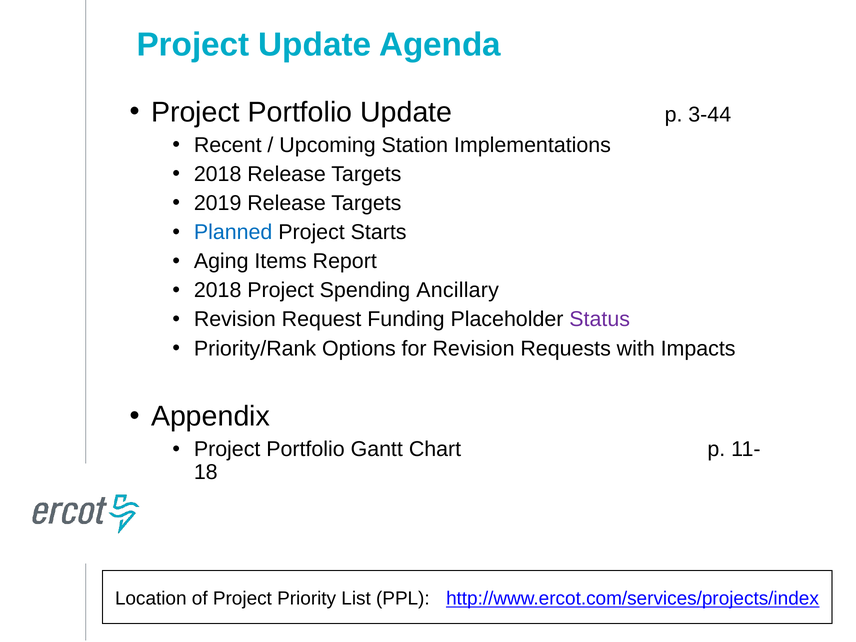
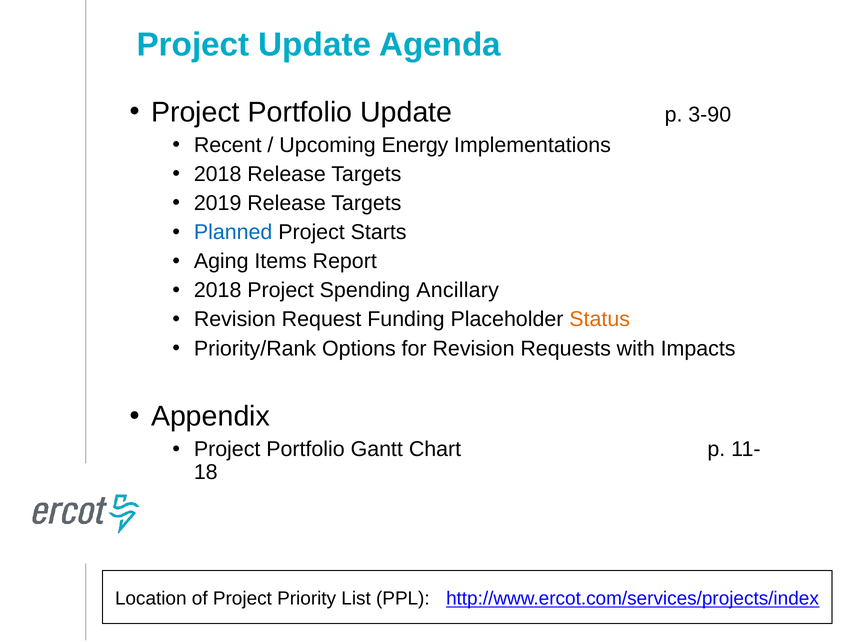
3-44: 3-44 -> 3-90 (710, 115)
Station: Station -> Energy (415, 145)
Status colour: purple -> orange (600, 319)
